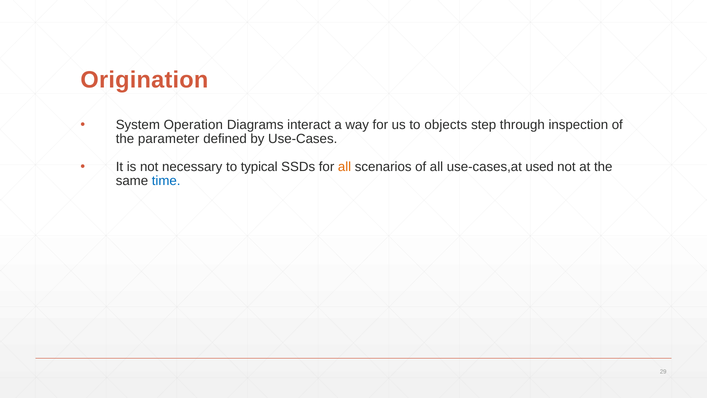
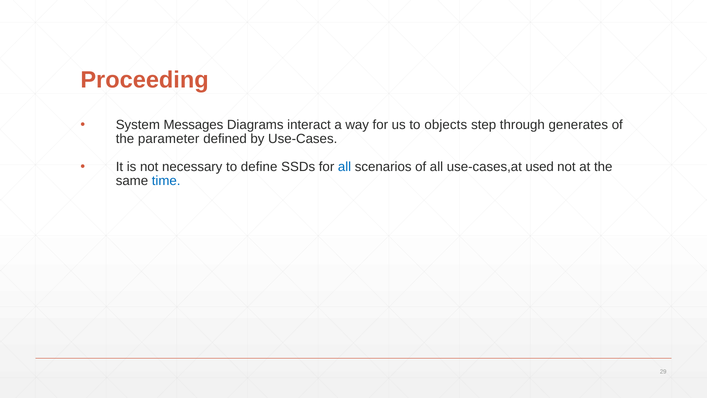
Origination: Origination -> Proceeding (145, 80)
Operation: Operation -> Messages (193, 125)
inspection: inspection -> generates (578, 125)
typical: typical -> define (259, 167)
all colour: orange -> blue (345, 167)
